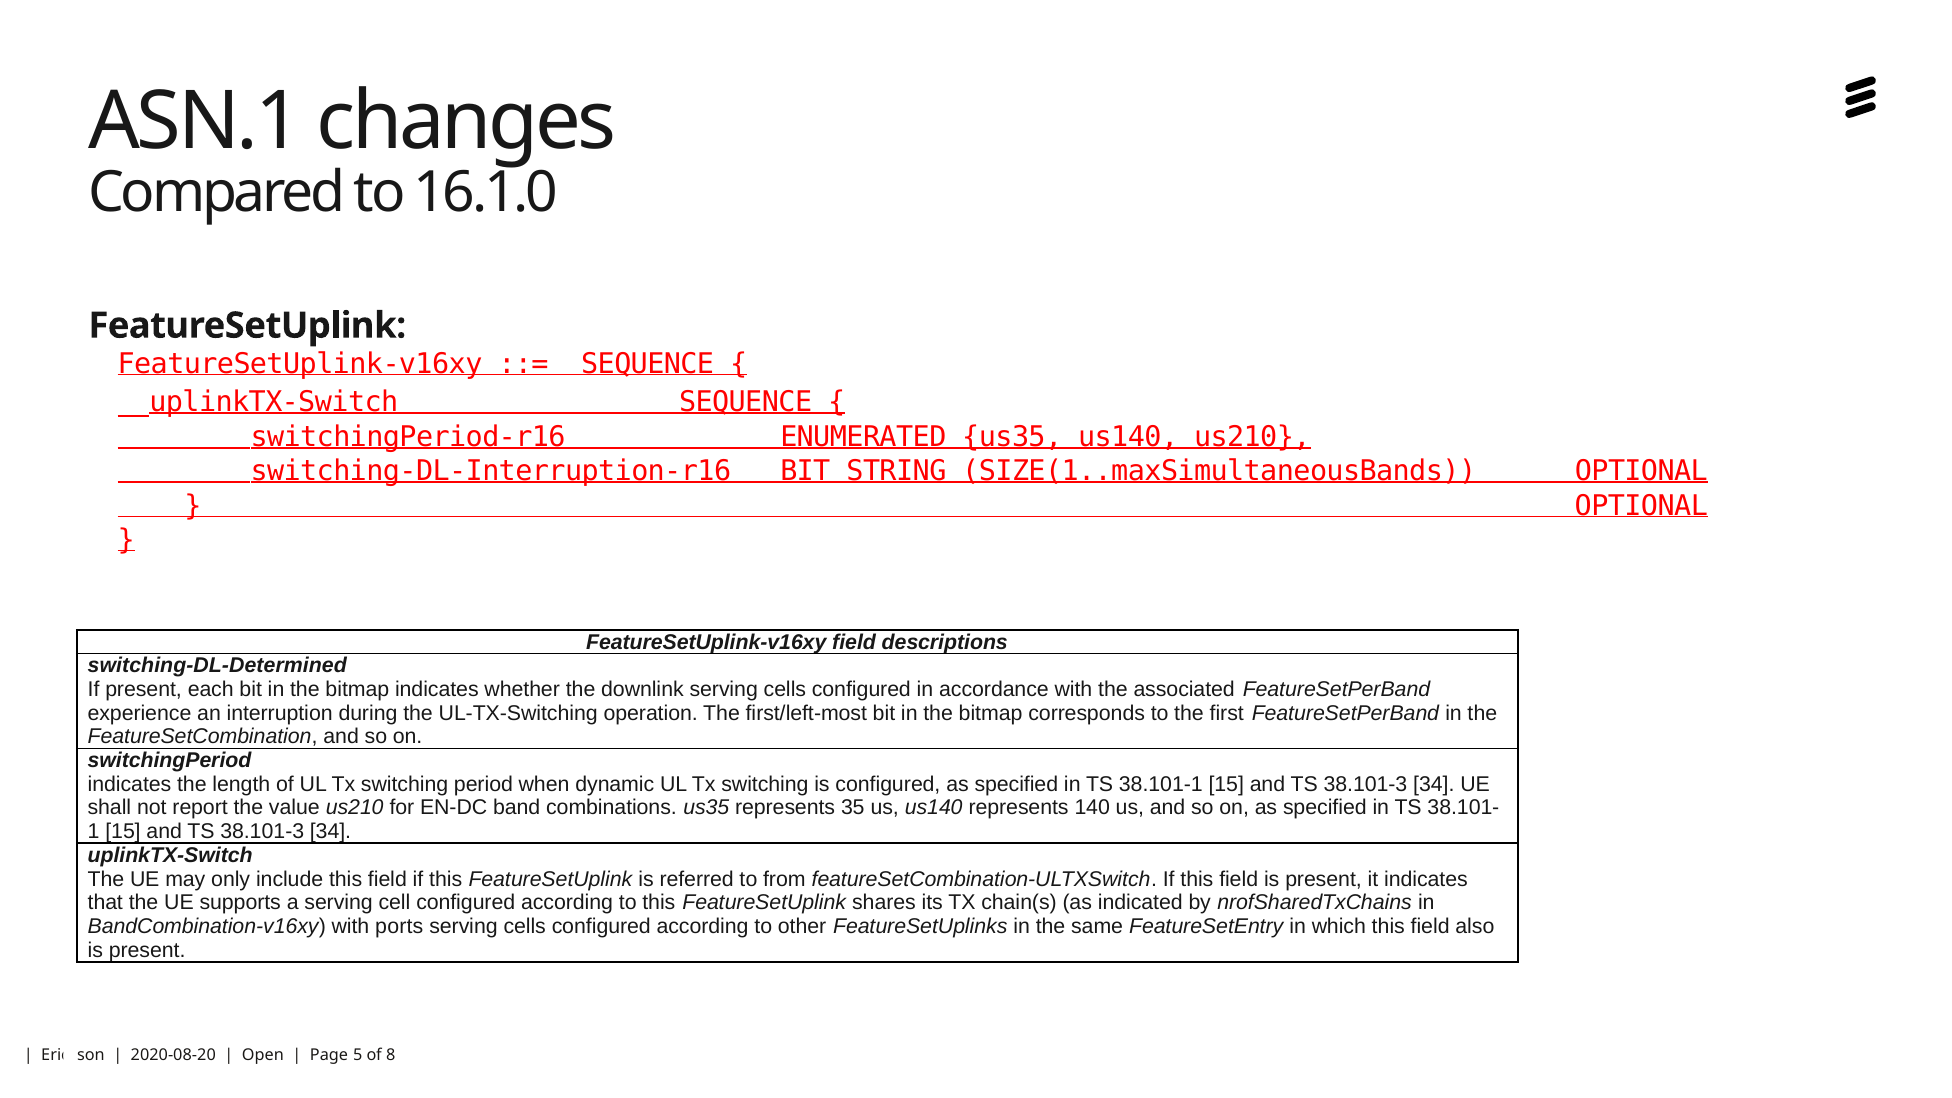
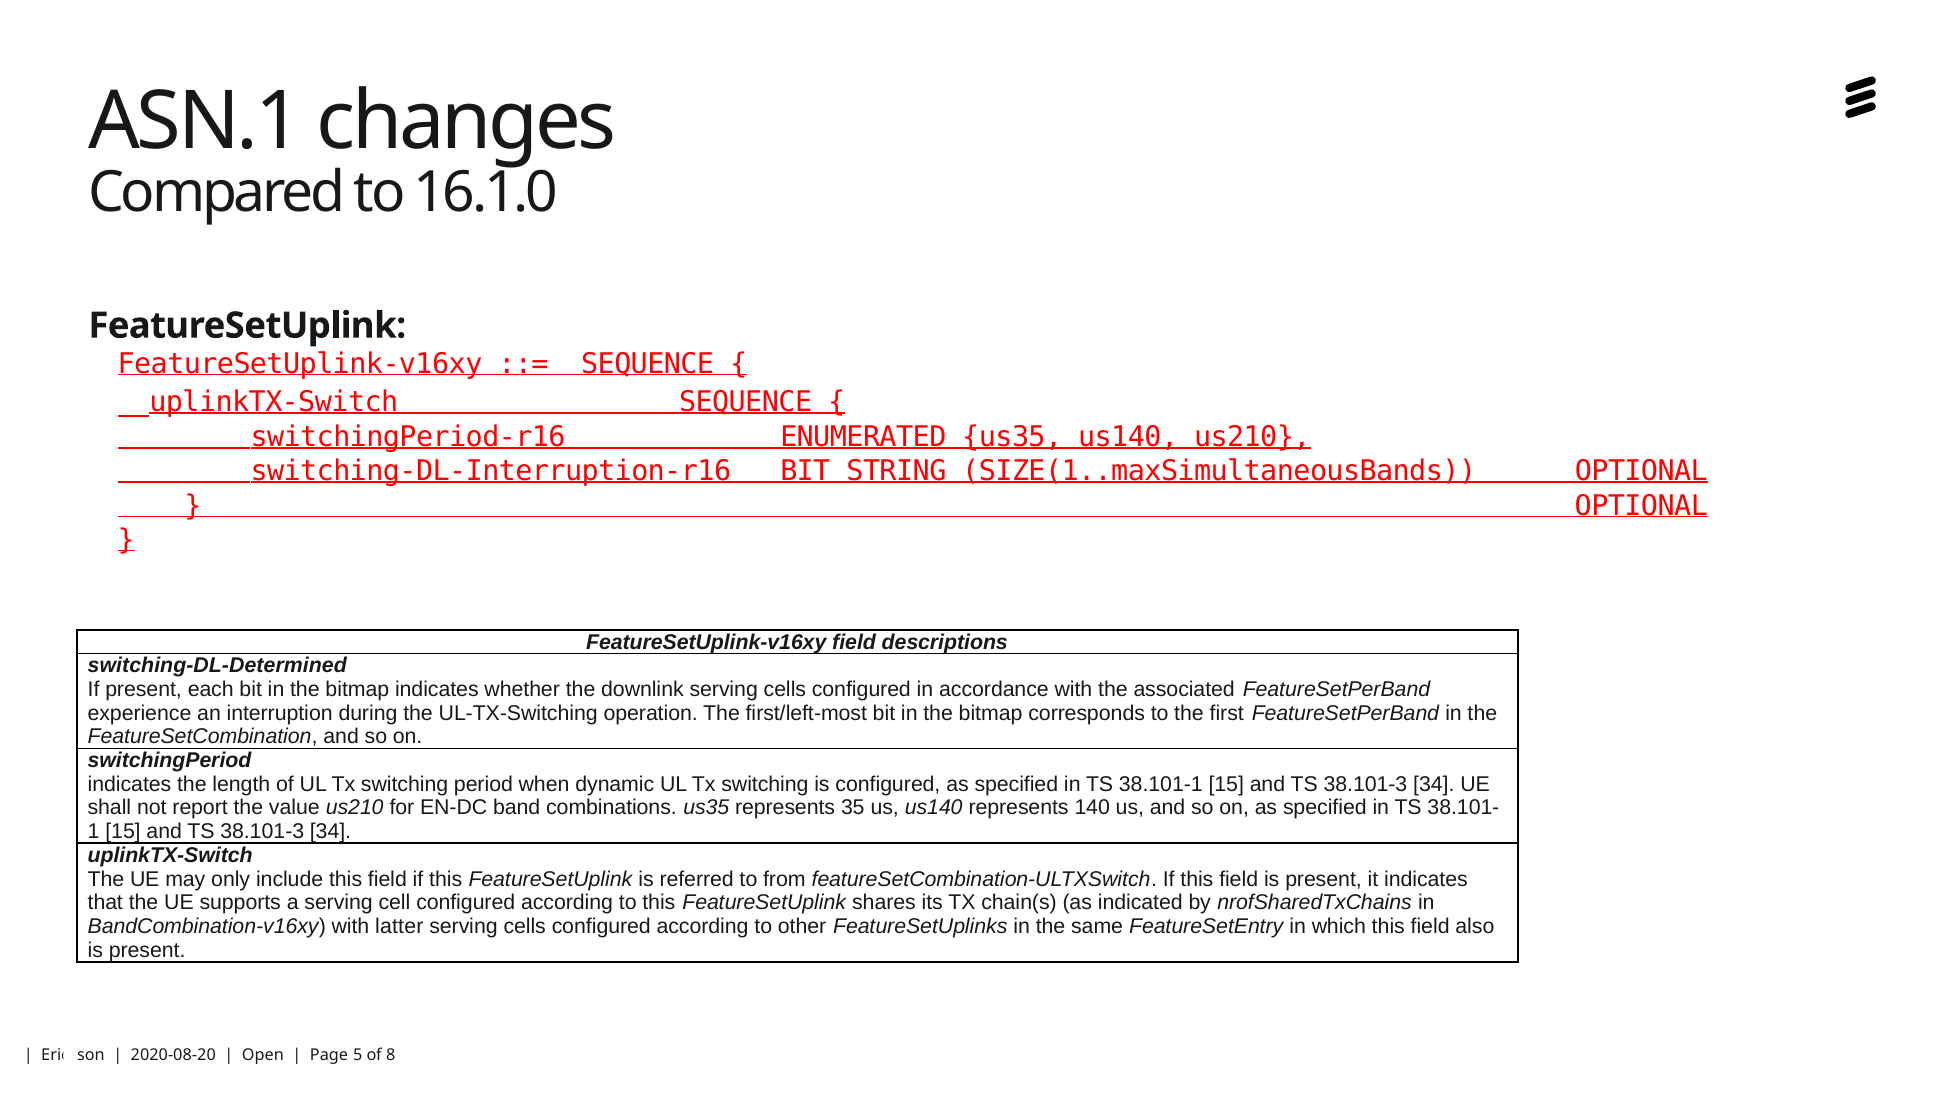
ports: ports -> latter (399, 926)
